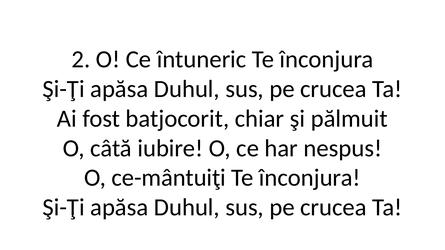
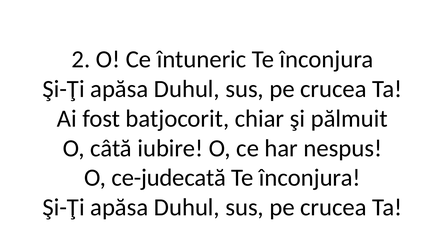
ce-mântuiţi: ce-mântuiţi -> ce-judecată (169, 178)
